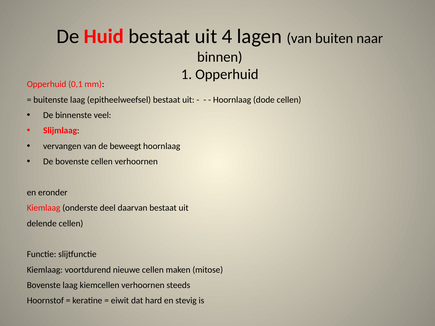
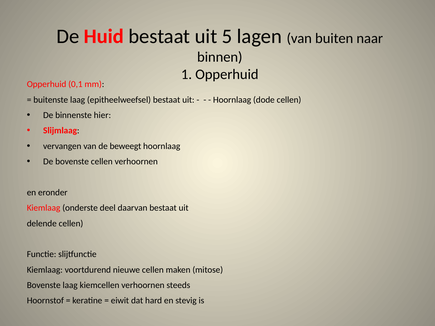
4: 4 -> 5 (227, 36)
veel: veel -> hier (102, 115)
